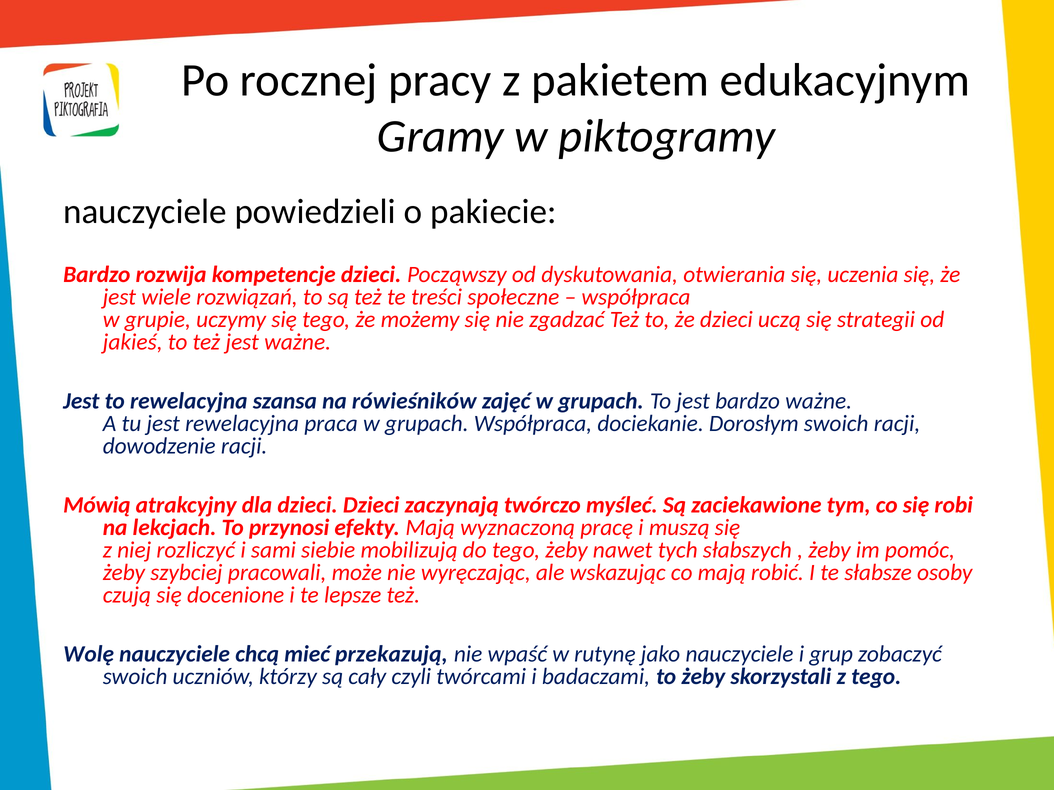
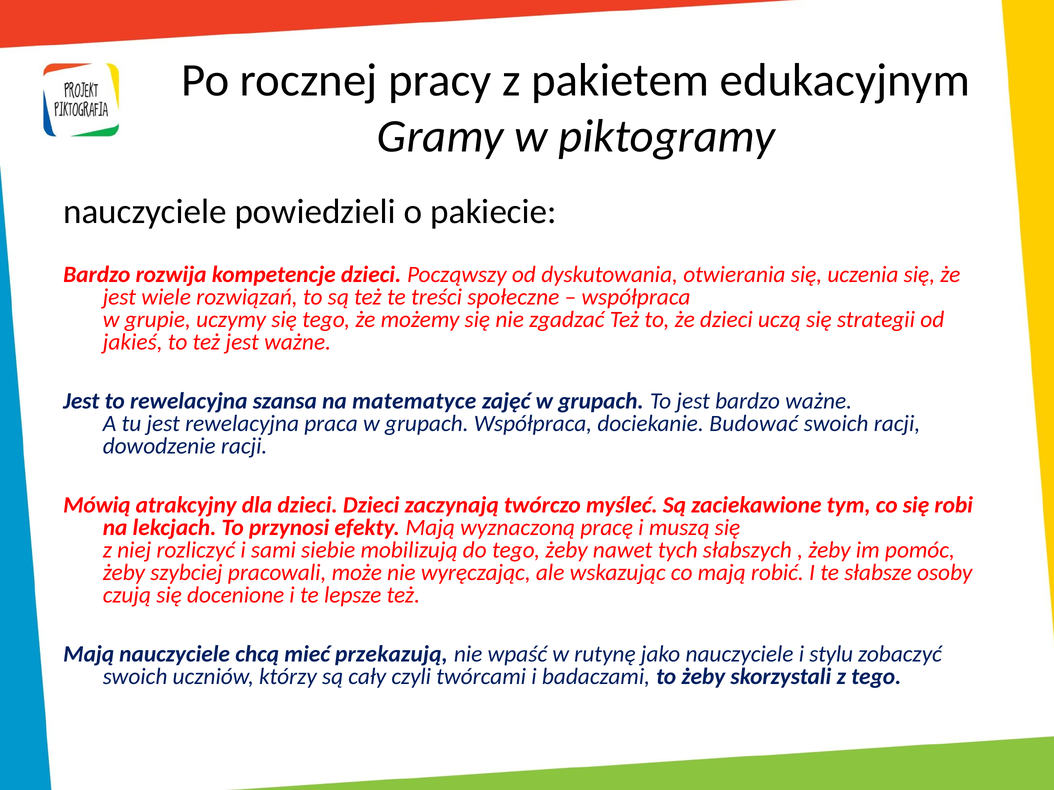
rówieśników: rówieśników -> matematyce (414, 401)
Dorosłym: Dorosłym -> Budować (754, 424)
Wolę: Wolę -> Mają (89, 655)
grup: grup -> stylu (831, 655)
